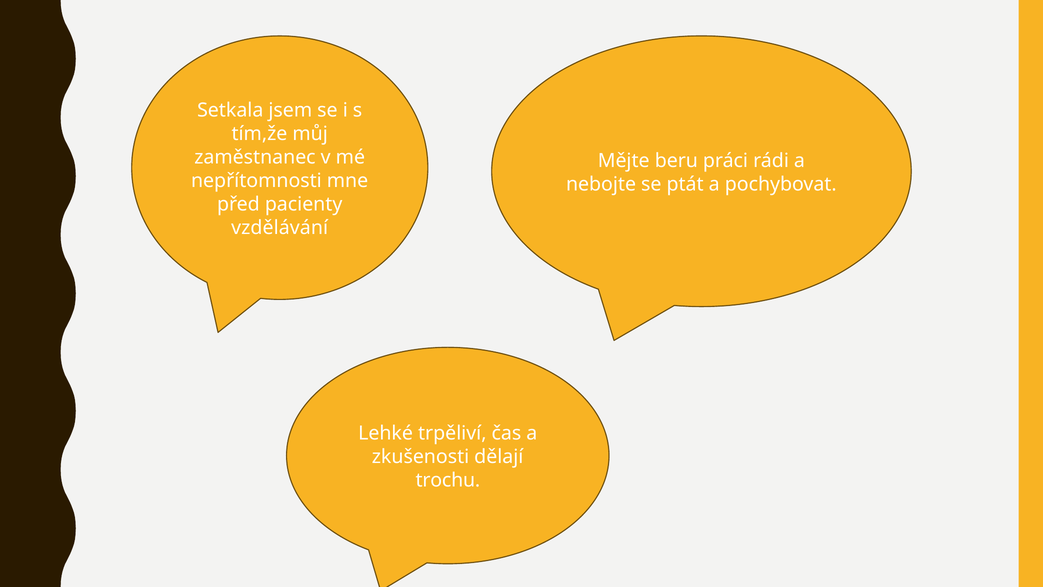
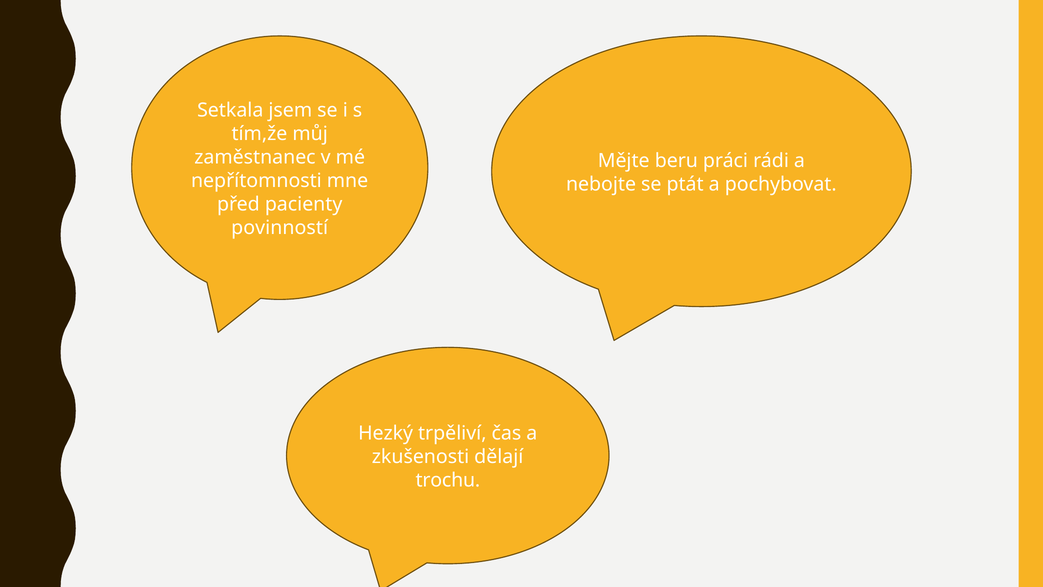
vzdělávání: vzdělávání -> povinností (280, 228)
Lehké: Lehké -> Hezký (386, 433)
